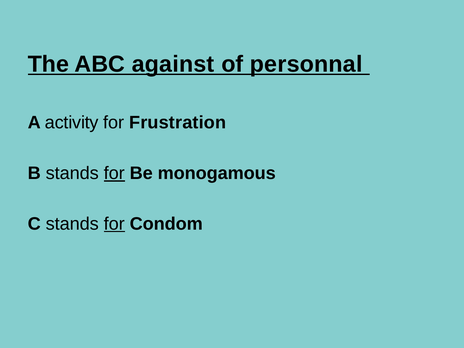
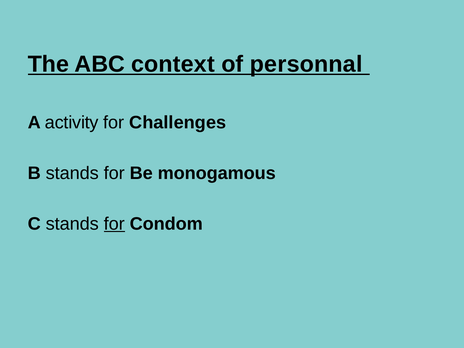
against: against -> context (173, 64)
Frustration: Frustration -> Challenges (178, 123)
for underline: present -> none (114, 173)
